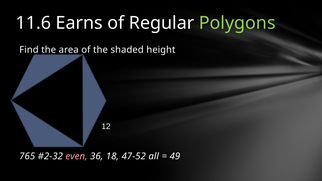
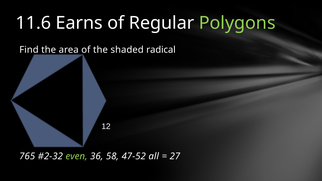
height: height -> radical (161, 50)
even colour: pink -> light green (76, 156)
18: 18 -> 58 (112, 156)
49: 49 -> 27 (175, 156)
